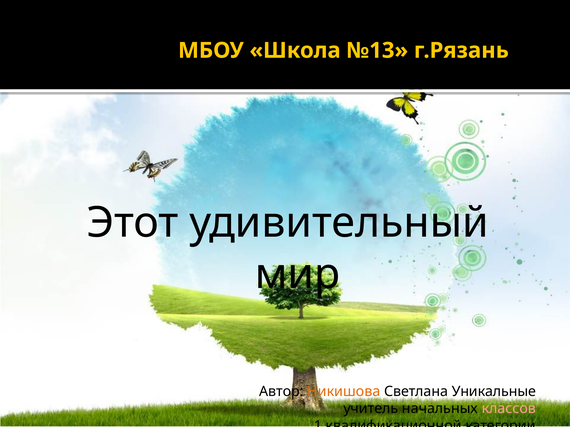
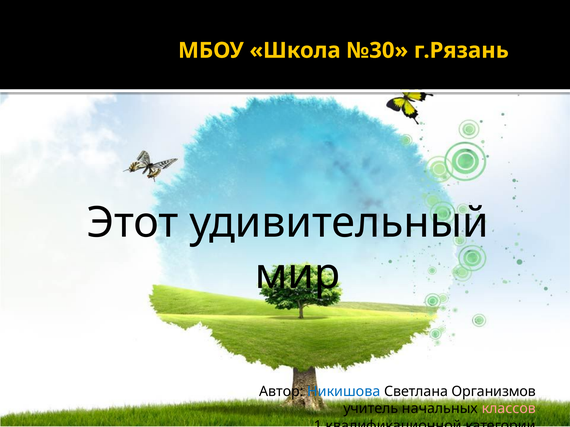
№13: №13 -> №30 (377, 51)
Никишова colour: orange -> blue (344, 392)
Уникальные: Уникальные -> Организмов (494, 392)
